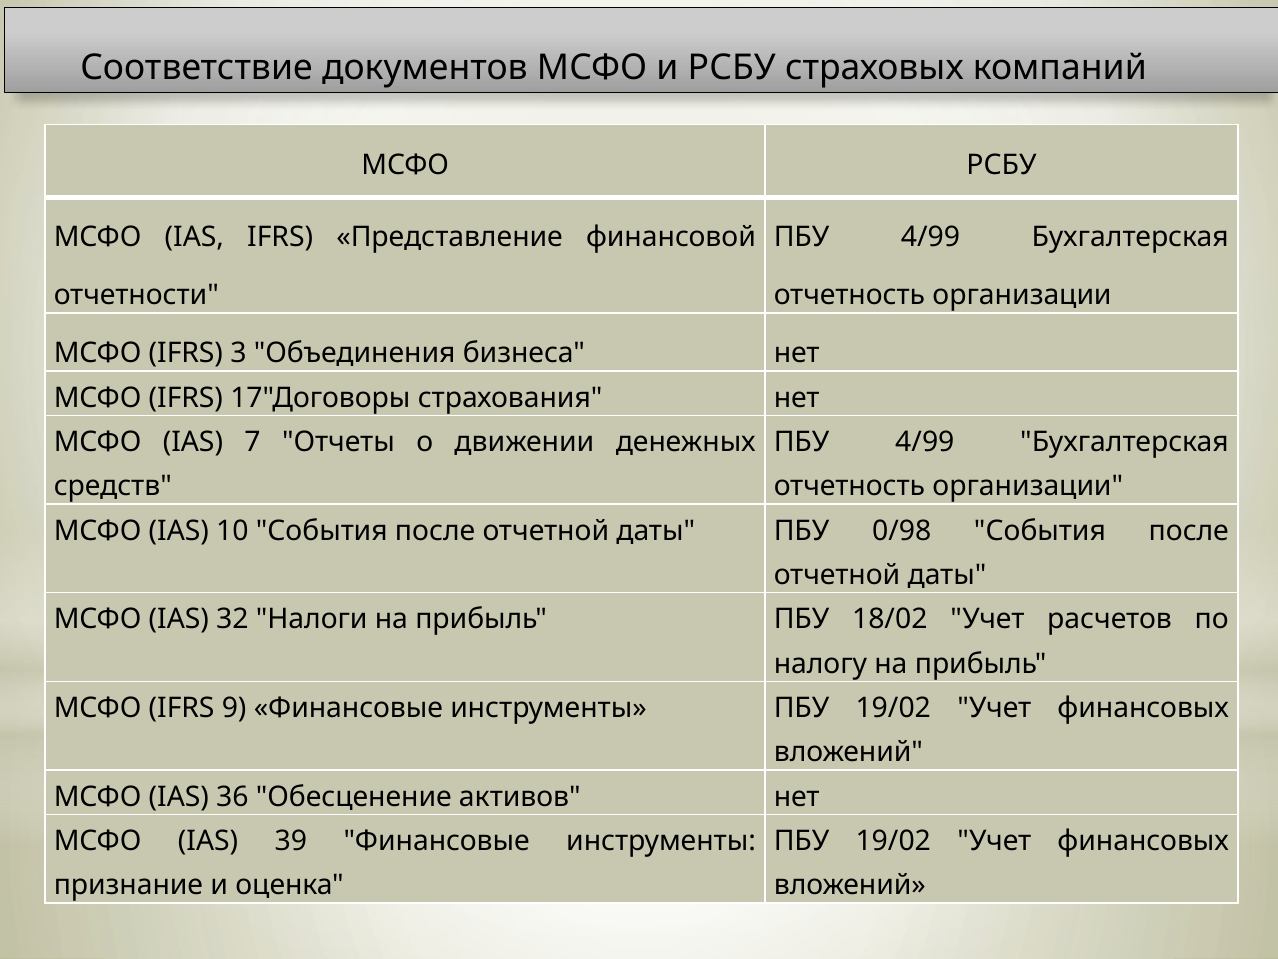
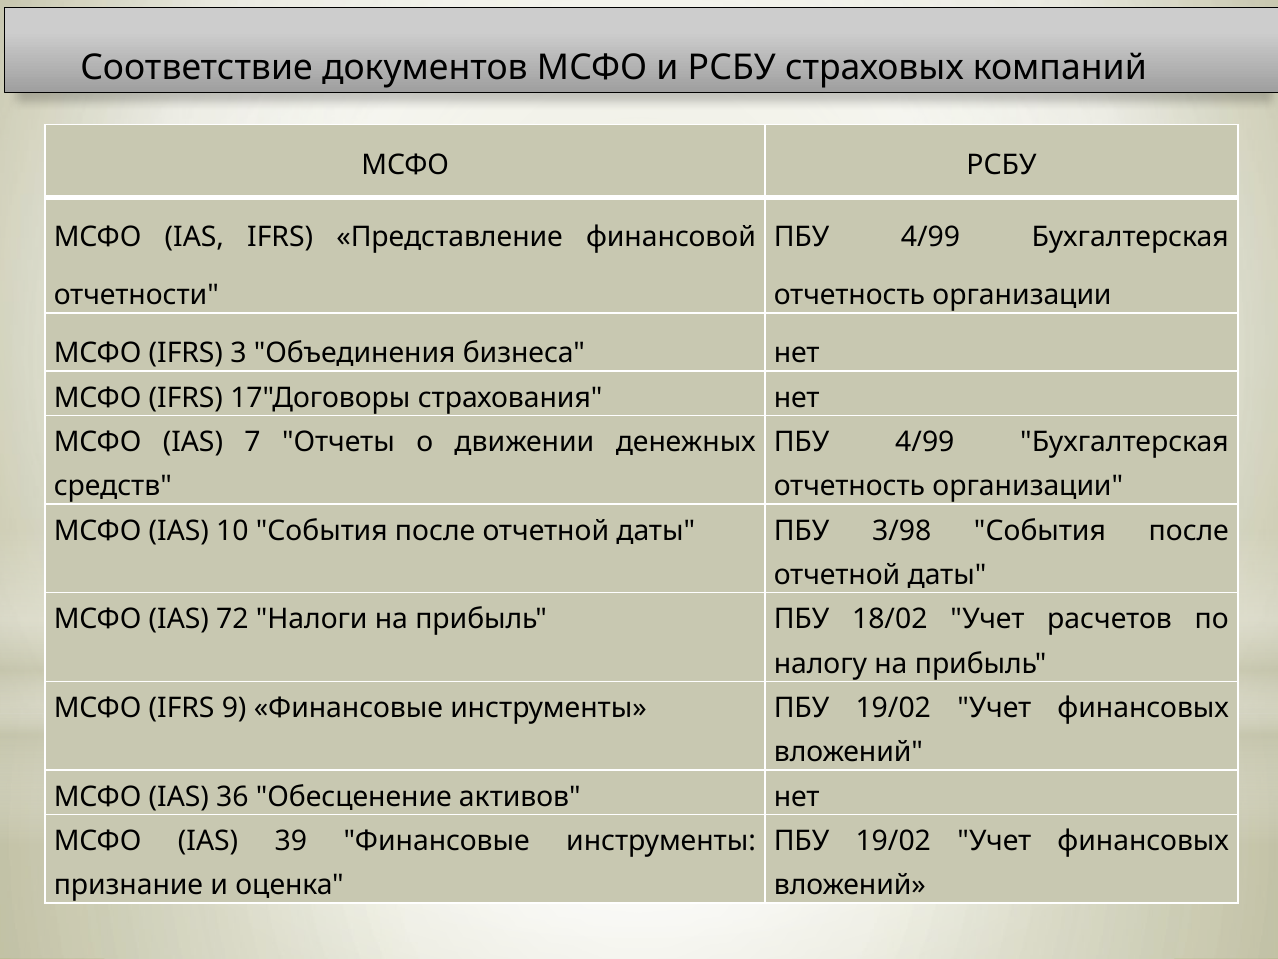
0/98: 0/98 -> 3/98 (902, 530)
32: 32 -> 72 (232, 619)
